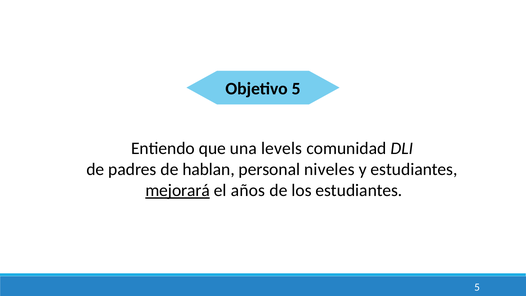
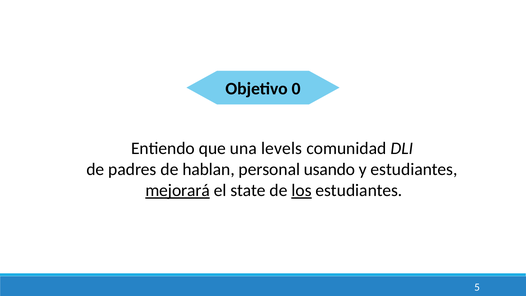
Objetivo 5: 5 -> 0 (296, 89)
niveles: niveles -> usando (330, 169)
años: años -> state (248, 190)
los underline: none -> present (301, 190)
